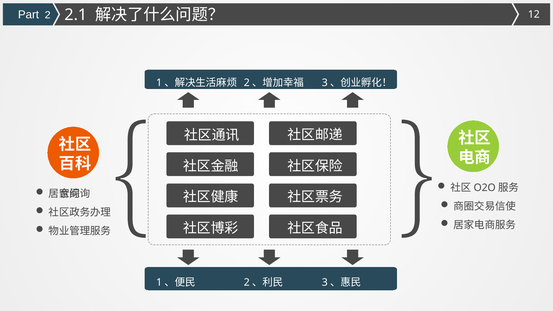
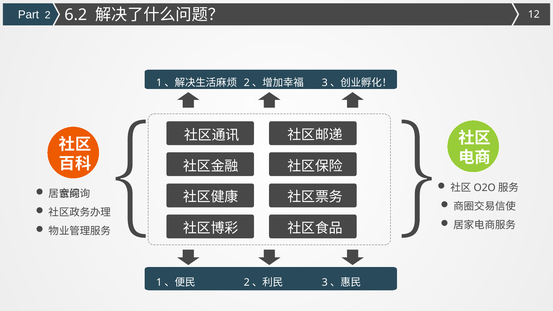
2.1: 2.1 -> 6.2 (76, 15)
